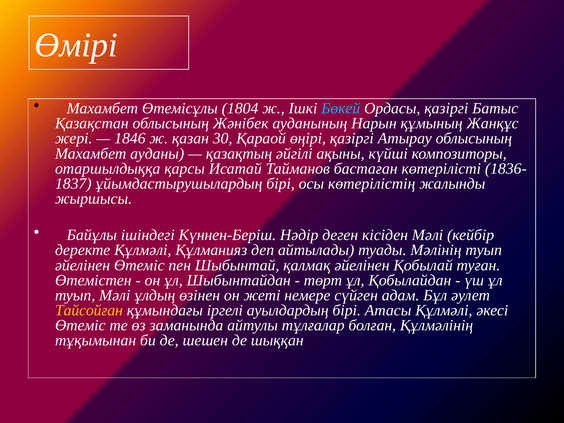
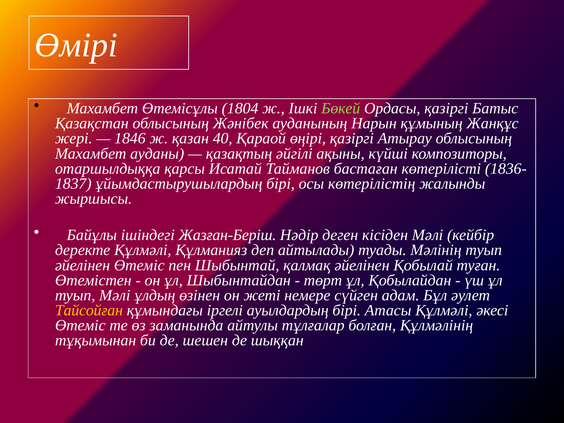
Бөкей colour: light blue -> light green (341, 108)
30: 30 -> 40 (223, 138)
Күннен-Беріш: Күннен-Беріш -> Жазған-Беріш (227, 235)
